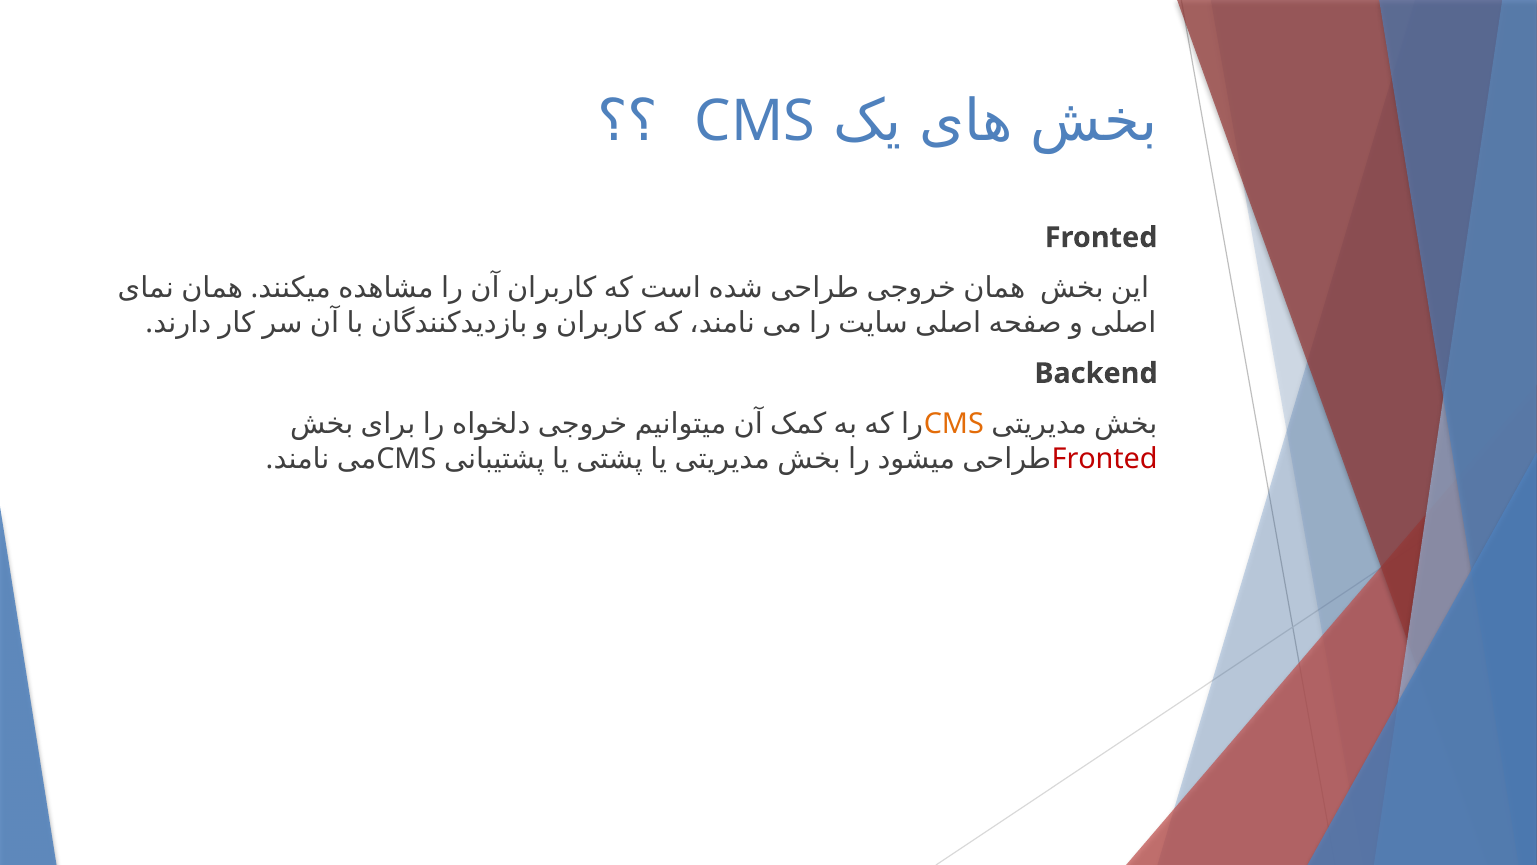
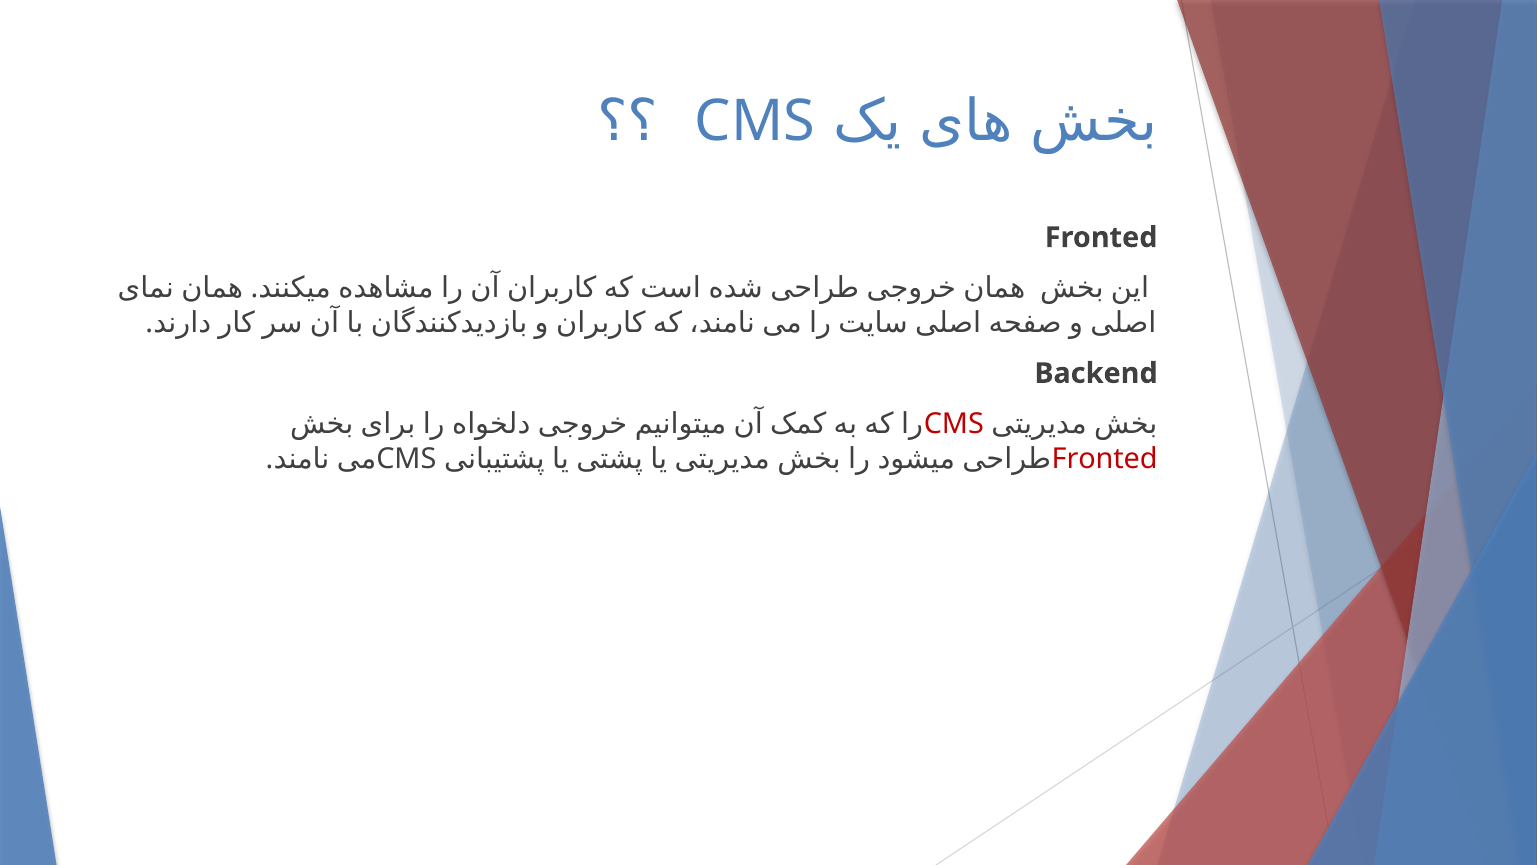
CMS colour: orange -> red (954, 424)
